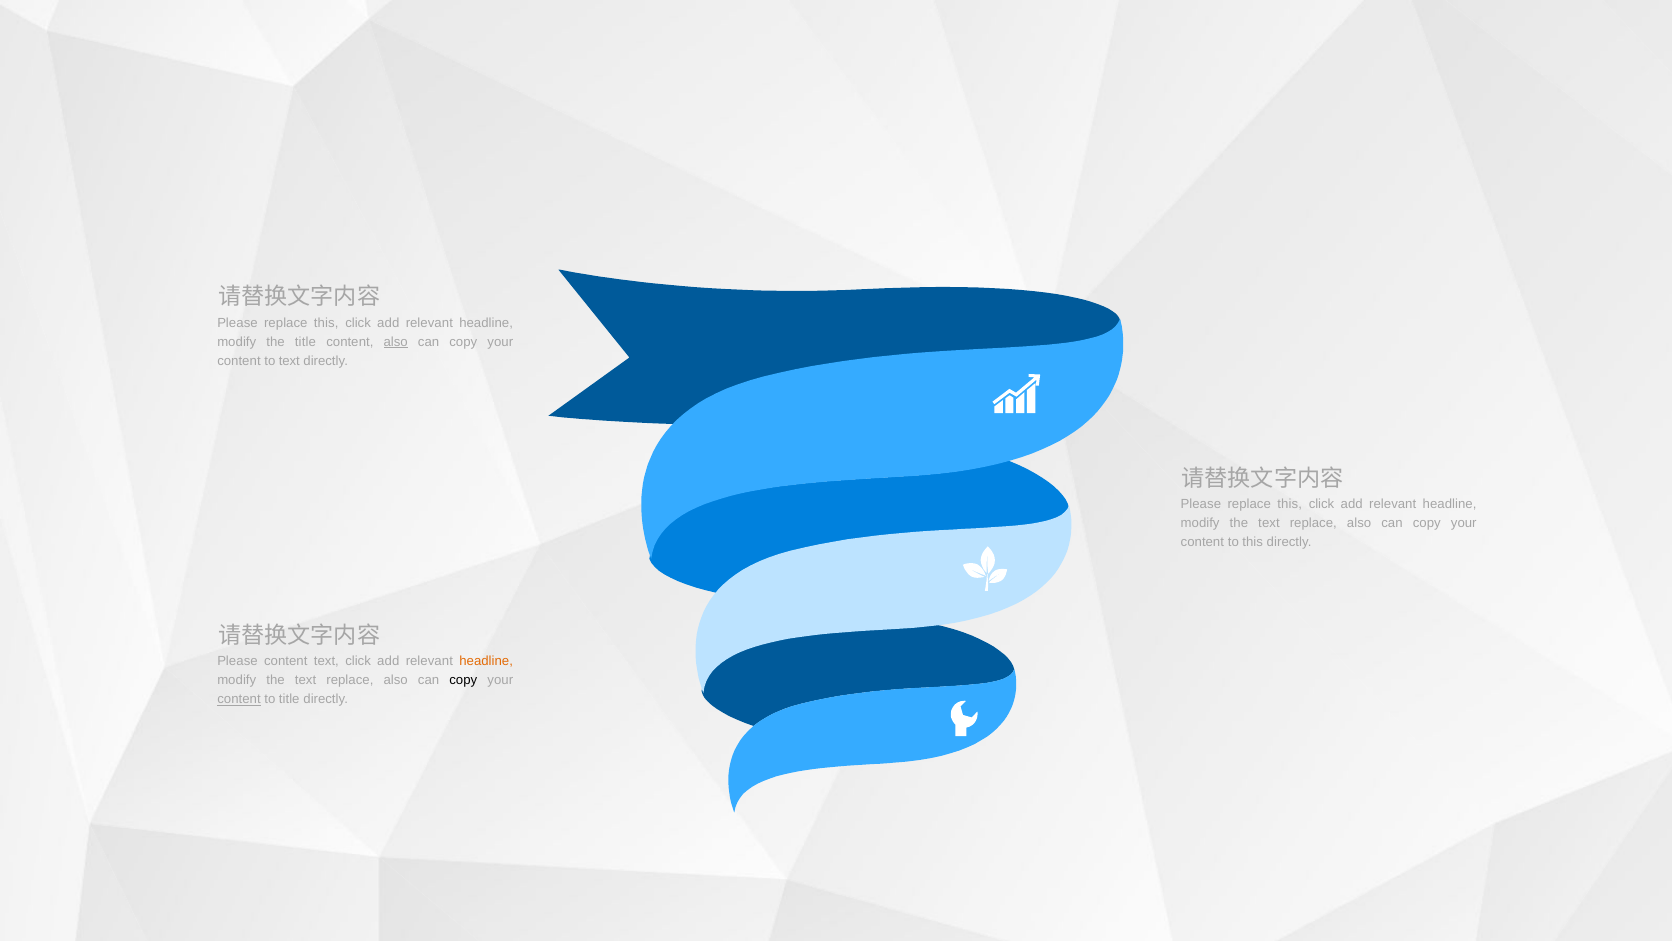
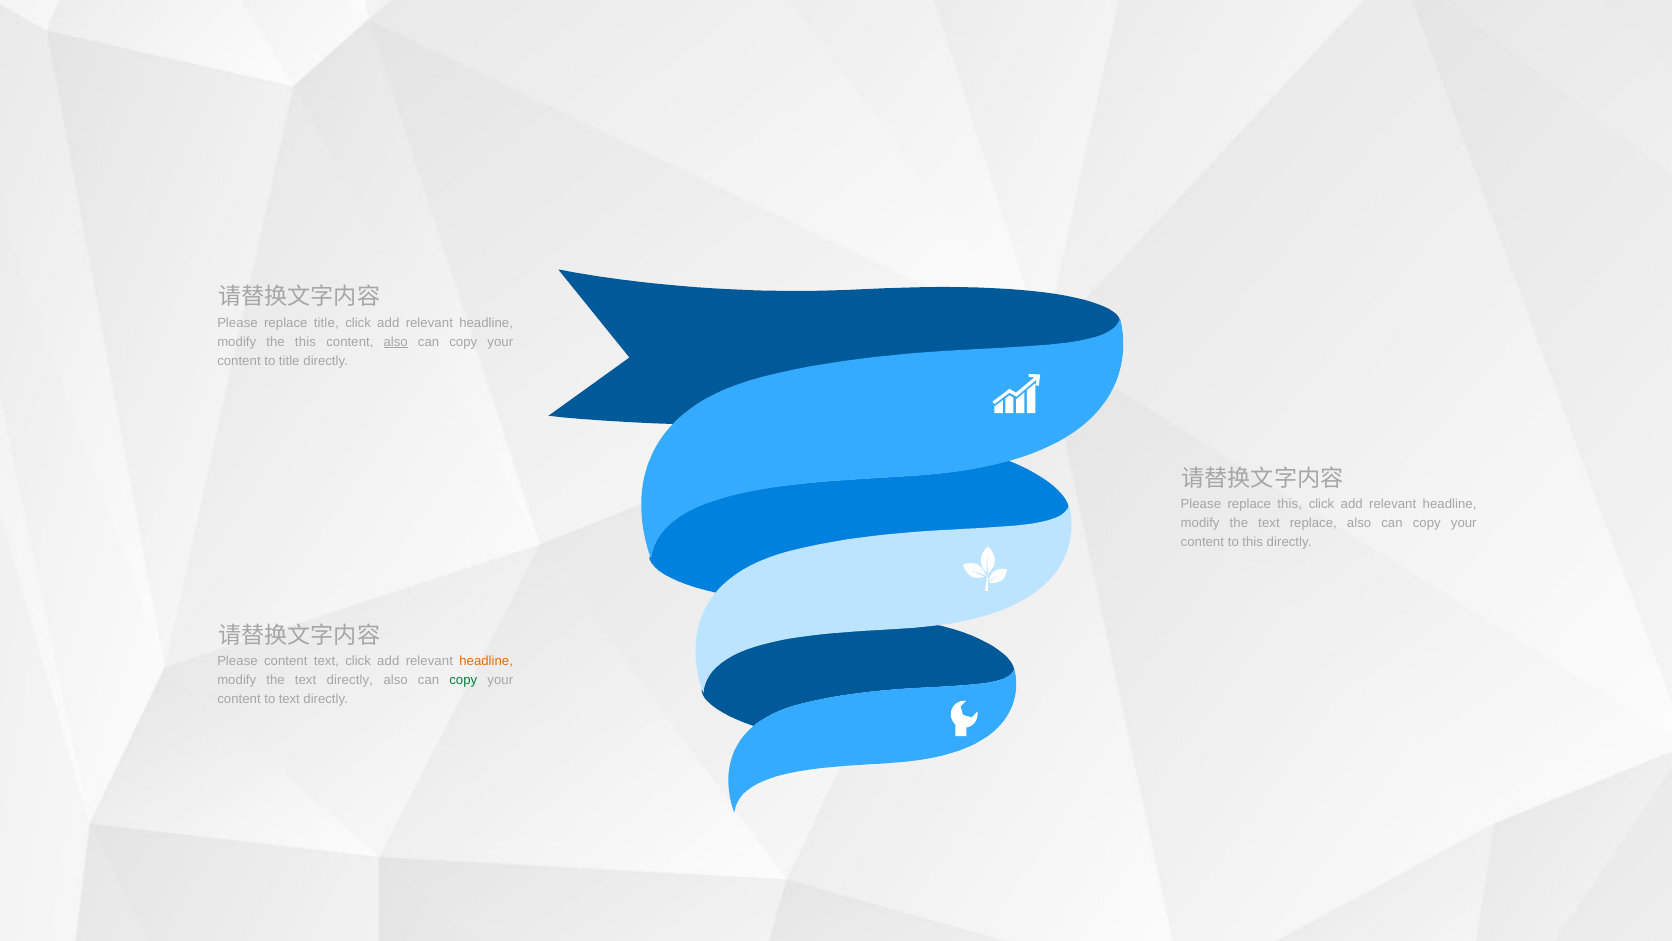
this: this -> title (326, 323)
the title: title -> this (305, 341)
to text: text -> title (289, 360)
replace: replace -> directly (350, 680)
copy colour: black -> green (463, 680)
content underline: present -> none (239, 699)
to title: title -> text (289, 699)
